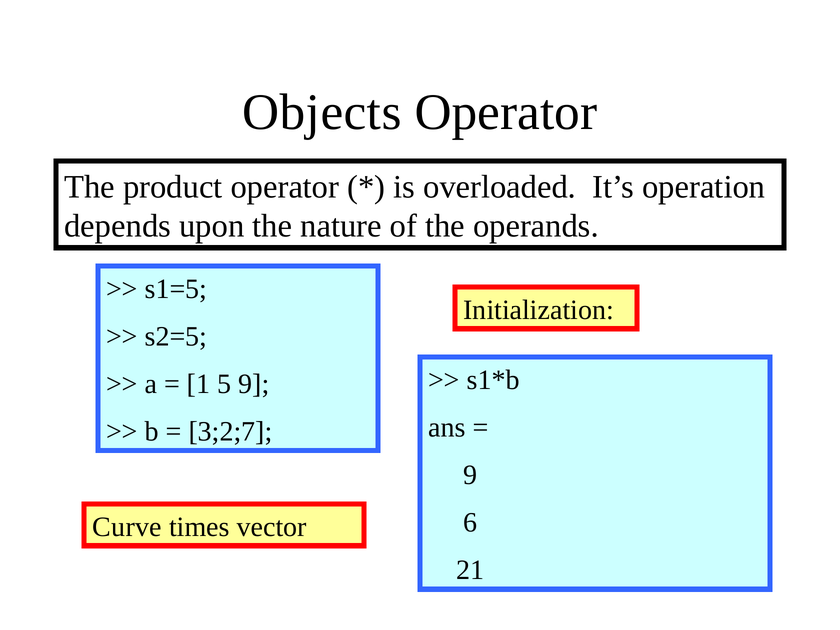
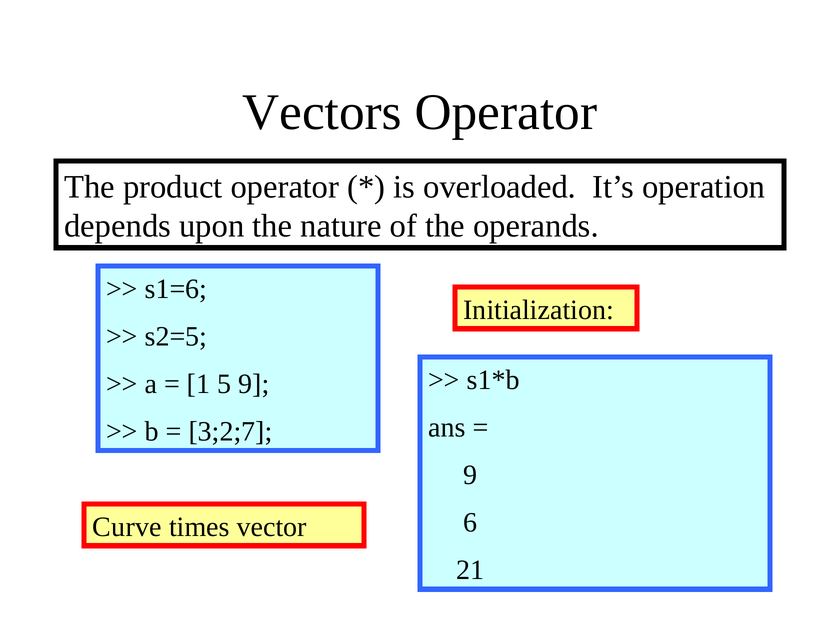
Objects: Objects -> Vectors (322, 112)
s1=5: s1=5 -> s1=6 (176, 289)
